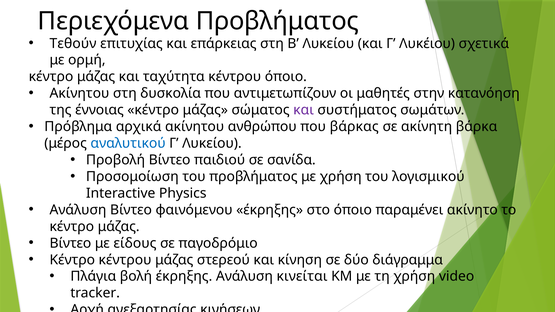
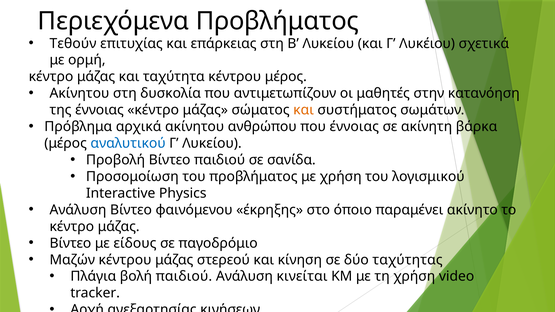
κέντρου όποιο: όποιο -> μέρος (286, 77)
και colour: purple -> orange (304, 110)
που βάρκας: βάρκας -> έννοιας (354, 127)
Κέντρο: Κέντρο -> Μαζών (72, 260)
διάγραμμα: διάγραμμα -> ταχύτητας (408, 260)
βολή έκρηξης: έκρηξης -> παιδιού (184, 277)
